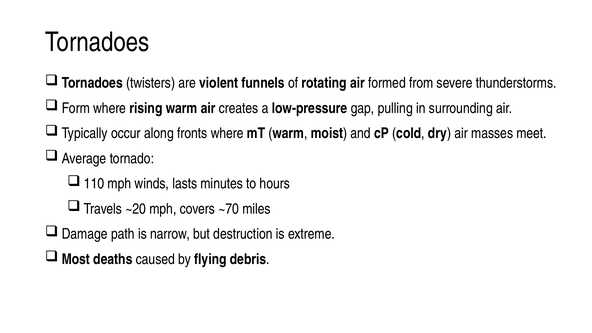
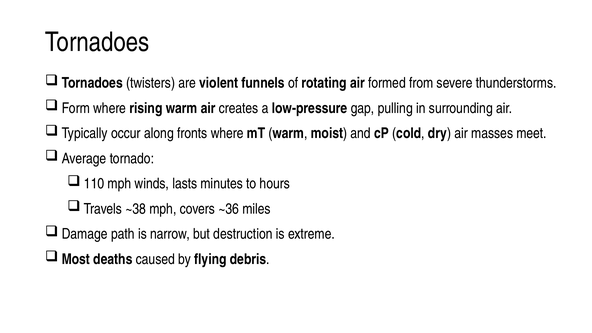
~20: ~20 -> ~38 (136, 209)
~70: ~70 -> ~36 (229, 209)
